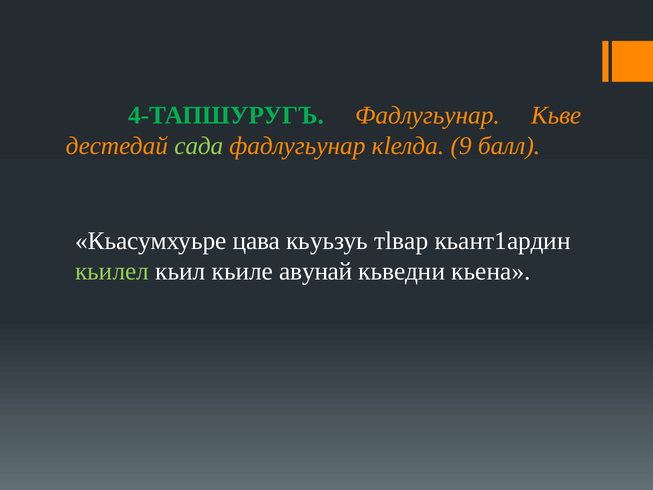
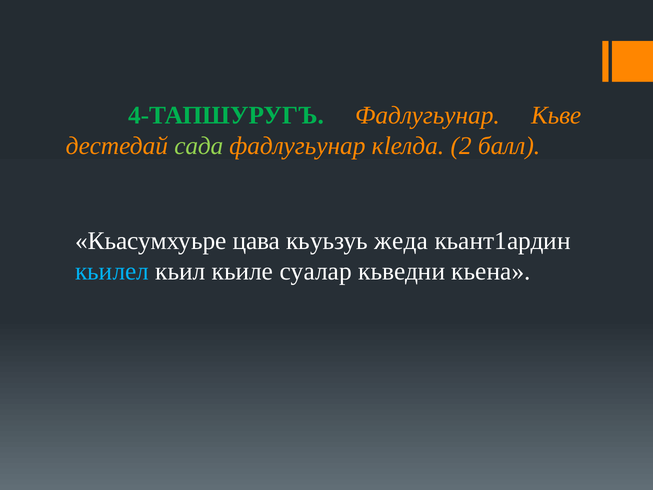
9: 9 -> 2 (461, 146)
тlвар: тlвар -> жеда (401, 241)
кьилел colour: light green -> light blue (112, 271)
авунай: авунай -> суалар (316, 271)
